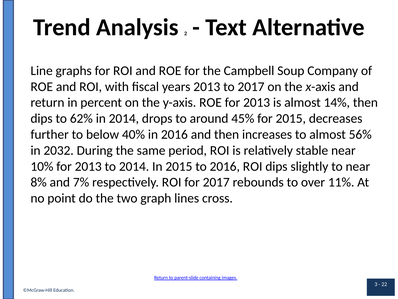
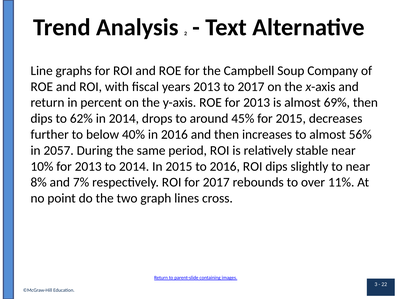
14%: 14% -> 69% (337, 102)
2032: 2032 -> 2057 (59, 150)
